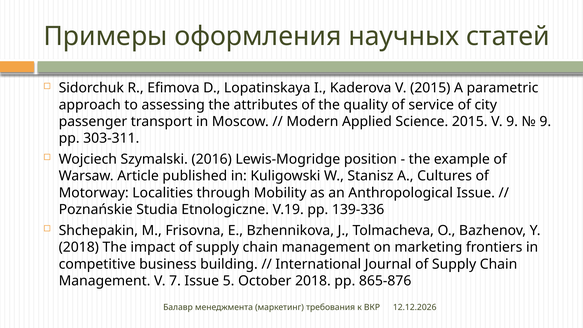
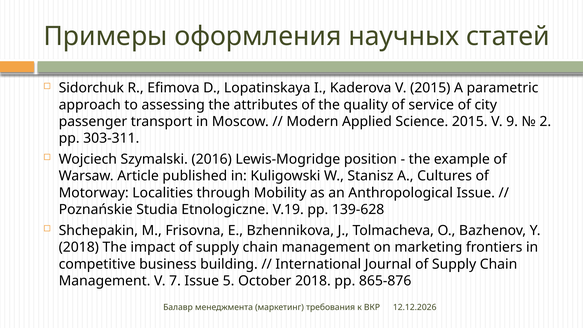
9: 9 -> 2 (545, 122)
139-336: 139-336 -> 139-628 (358, 210)
